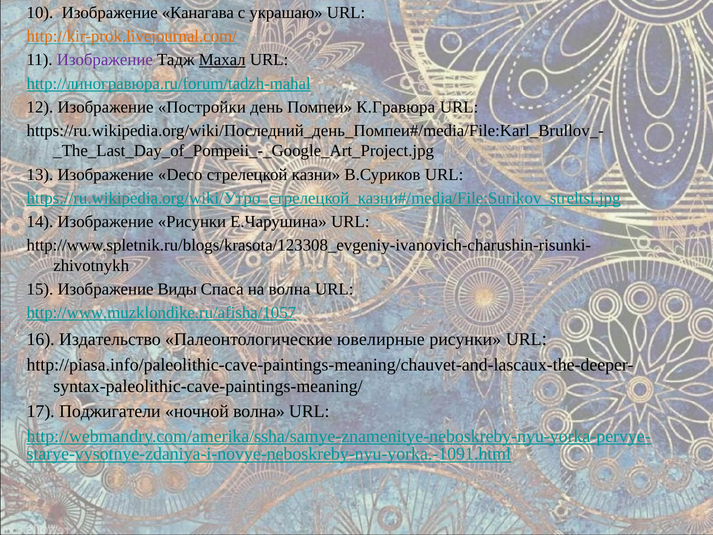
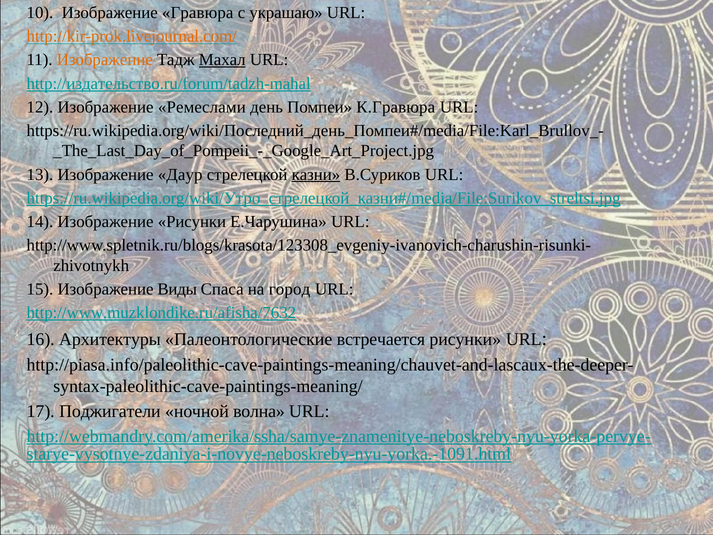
Канагава: Канагава -> Гравюра (198, 13)
Изображение colour: purple -> orange (105, 60)
http://линогравюра.ru/forum/tadzh-mahal: http://линогравюра.ru/forum/tadzh-mahal -> http://издательство.ru/forum/tadzh-mahal (169, 83)
Постройки: Постройки -> Ремеслами (202, 107)
Deco: Deco -> Даур (180, 174)
казни underline: none -> present (316, 174)
на волна: волна -> город (289, 289)
http://www.muzklondike.ru/afisha/1057: http://www.muzklondike.ru/afisha/1057 -> http://www.muzklondike.ru/afisha/7632 (161, 312)
Издательство: Издательство -> Архитектуры (110, 339)
ювелирные: ювелирные -> встречается (381, 339)
